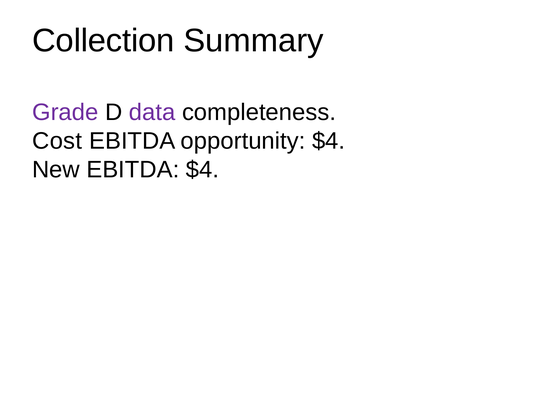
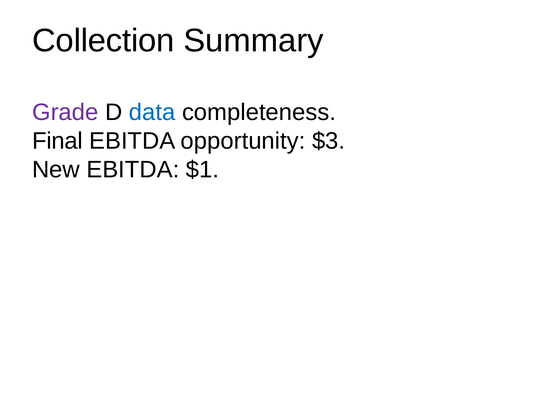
data colour: purple -> blue (152, 113)
Cost: Cost -> Final (57, 141)
opportunity $4: $4 -> $3 (329, 141)
EBITDA $4: $4 -> $1 (203, 170)
